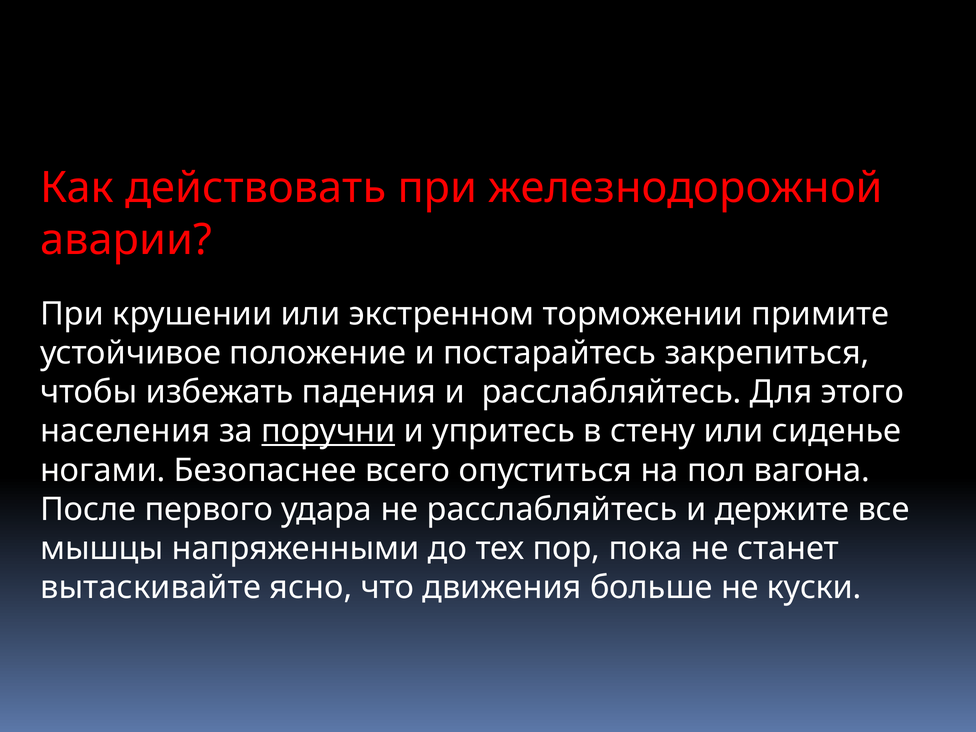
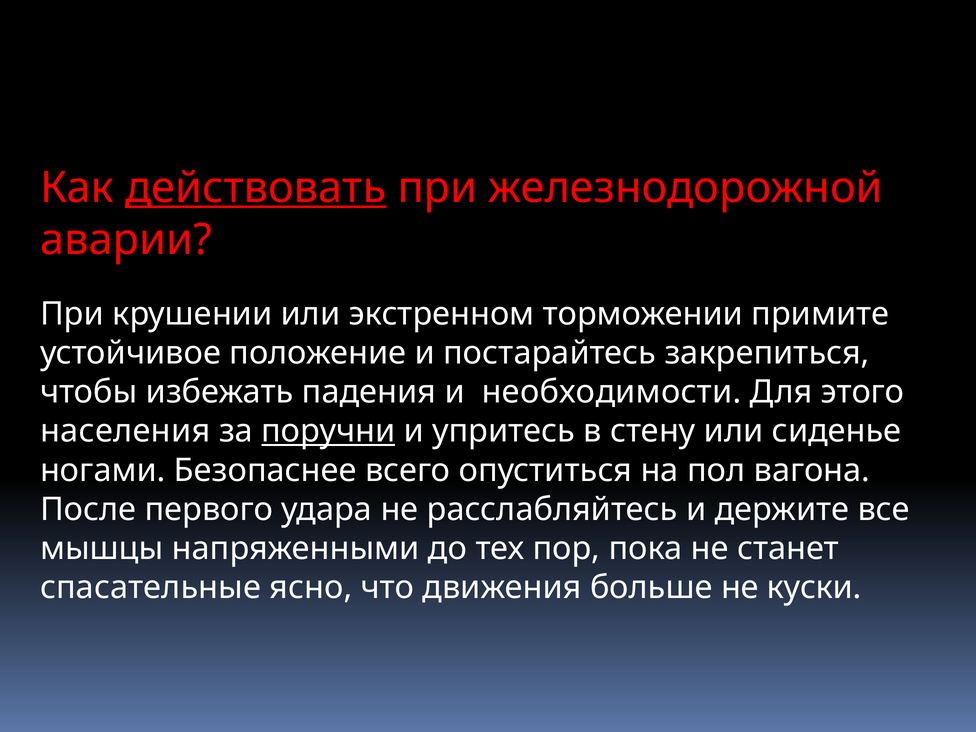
действовать underline: none -> present (256, 188)
и расслабляйтесь: расслабляйтесь -> необходимости (612, 392)
вытаскивайте: вытаскивайте -> спасательные (151, 587)
